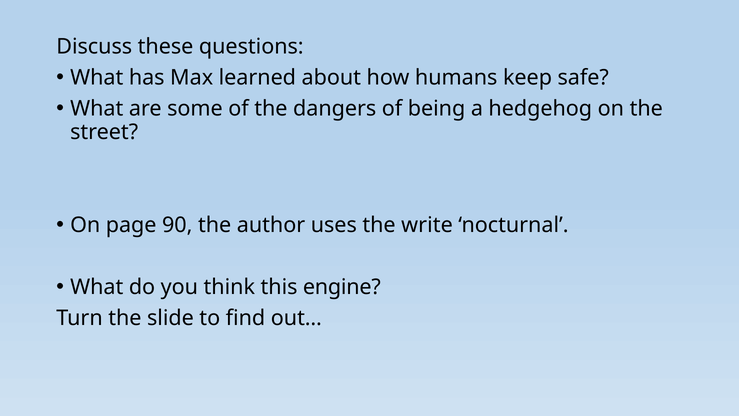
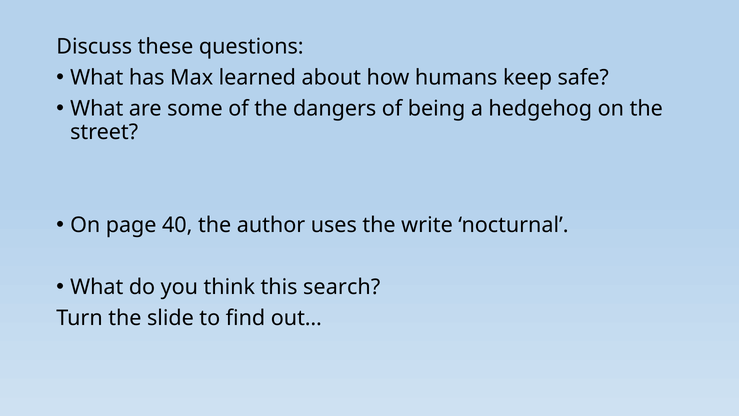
90: 90 -> 40 (177, 225)
engine: engine -> search (342, 287)
